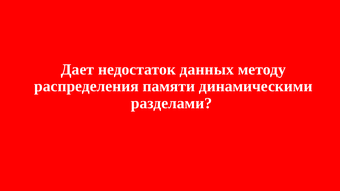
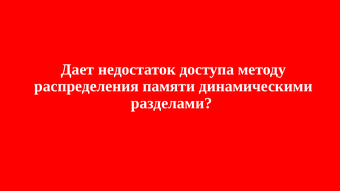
данных: данных -> доступа (207, 70)
